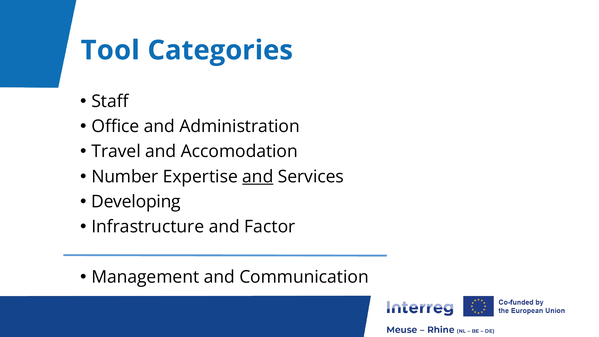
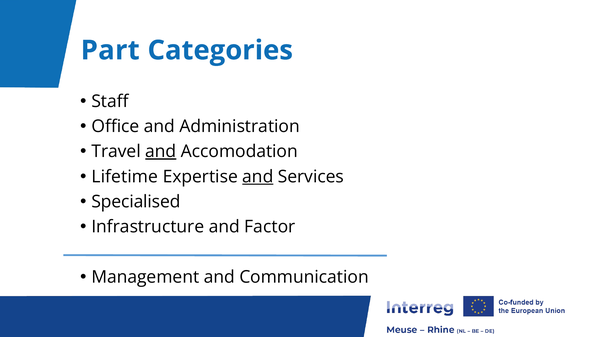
Tool: Tool -> Part (110, 50)
and underline: none -> present (161, 151)
Number: Number -> Lifetime (125, 177)
Developing: Developing -> Specialised (136, 202)
